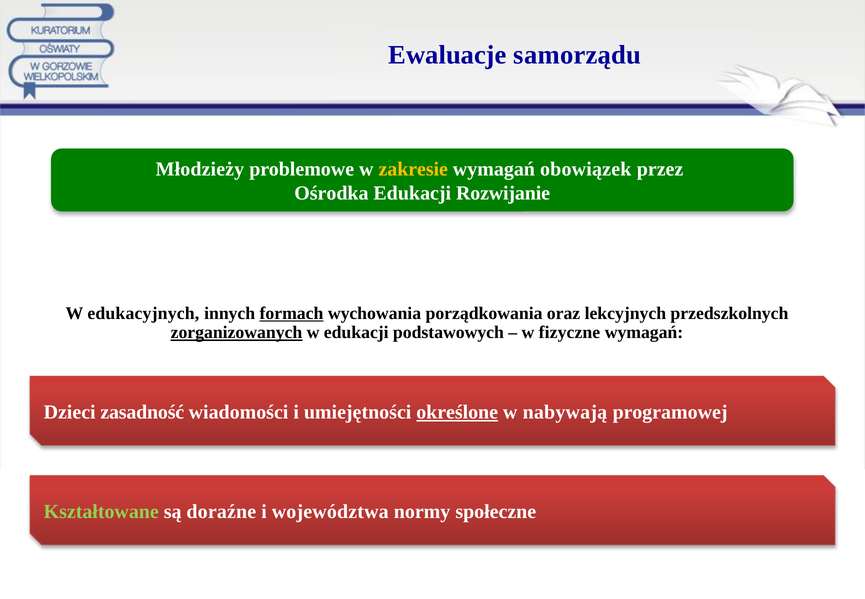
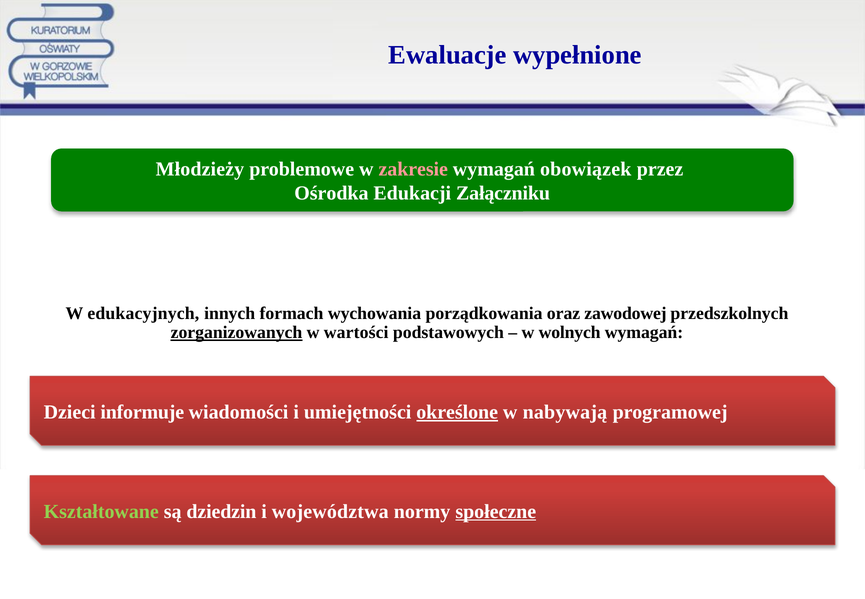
samorządu: samorządu -> wypełnione (577, 55)
zakresie colour: yellow -> pink (413, 169)
Rozwijanie: Rozwijanie -> Załączniku (503, 193)
formach underline: present -> none (291, 313)
lekcyjnych: lekcyjnych -> zawodowej (625, 313)
w edukacji: edukacji -> wartości (356, 333)
fizyczne: fizyczne -> wolnych (570, 333)
zasadność: zasadność -> informuje (142, 412)
doraźne: doraźne -> dziedzin (221, 511)
społeczne underline: none -> present (496, 511)
